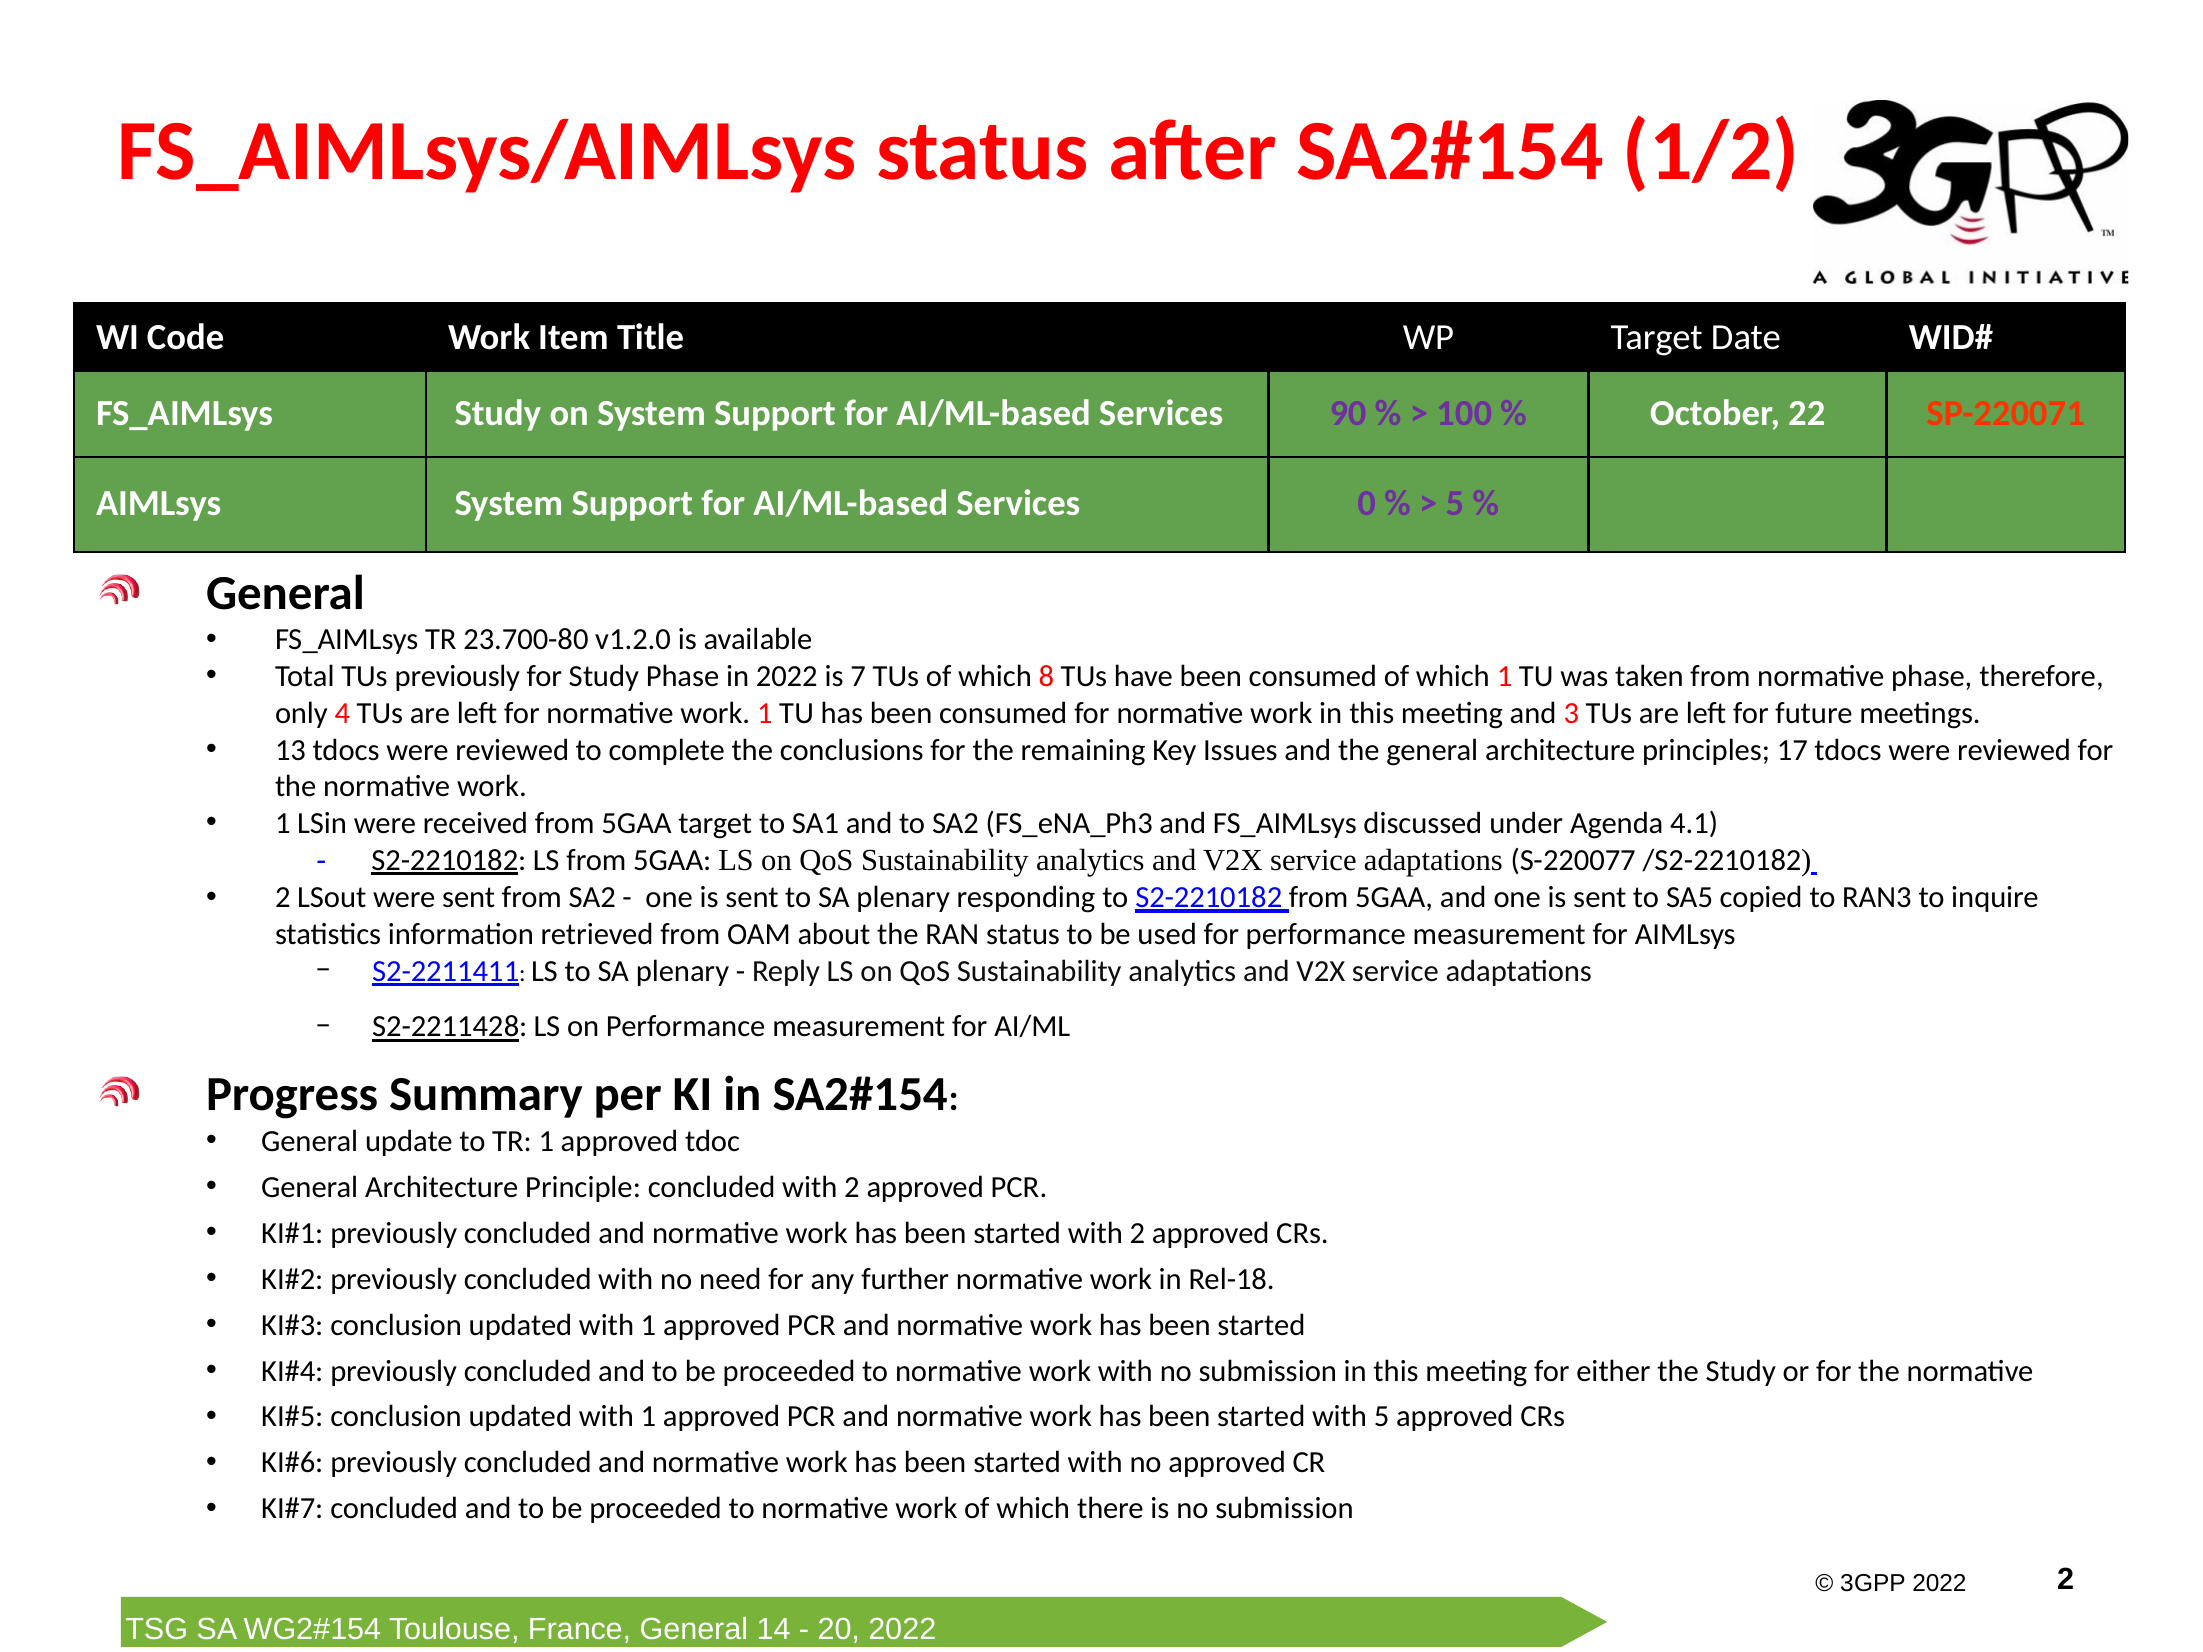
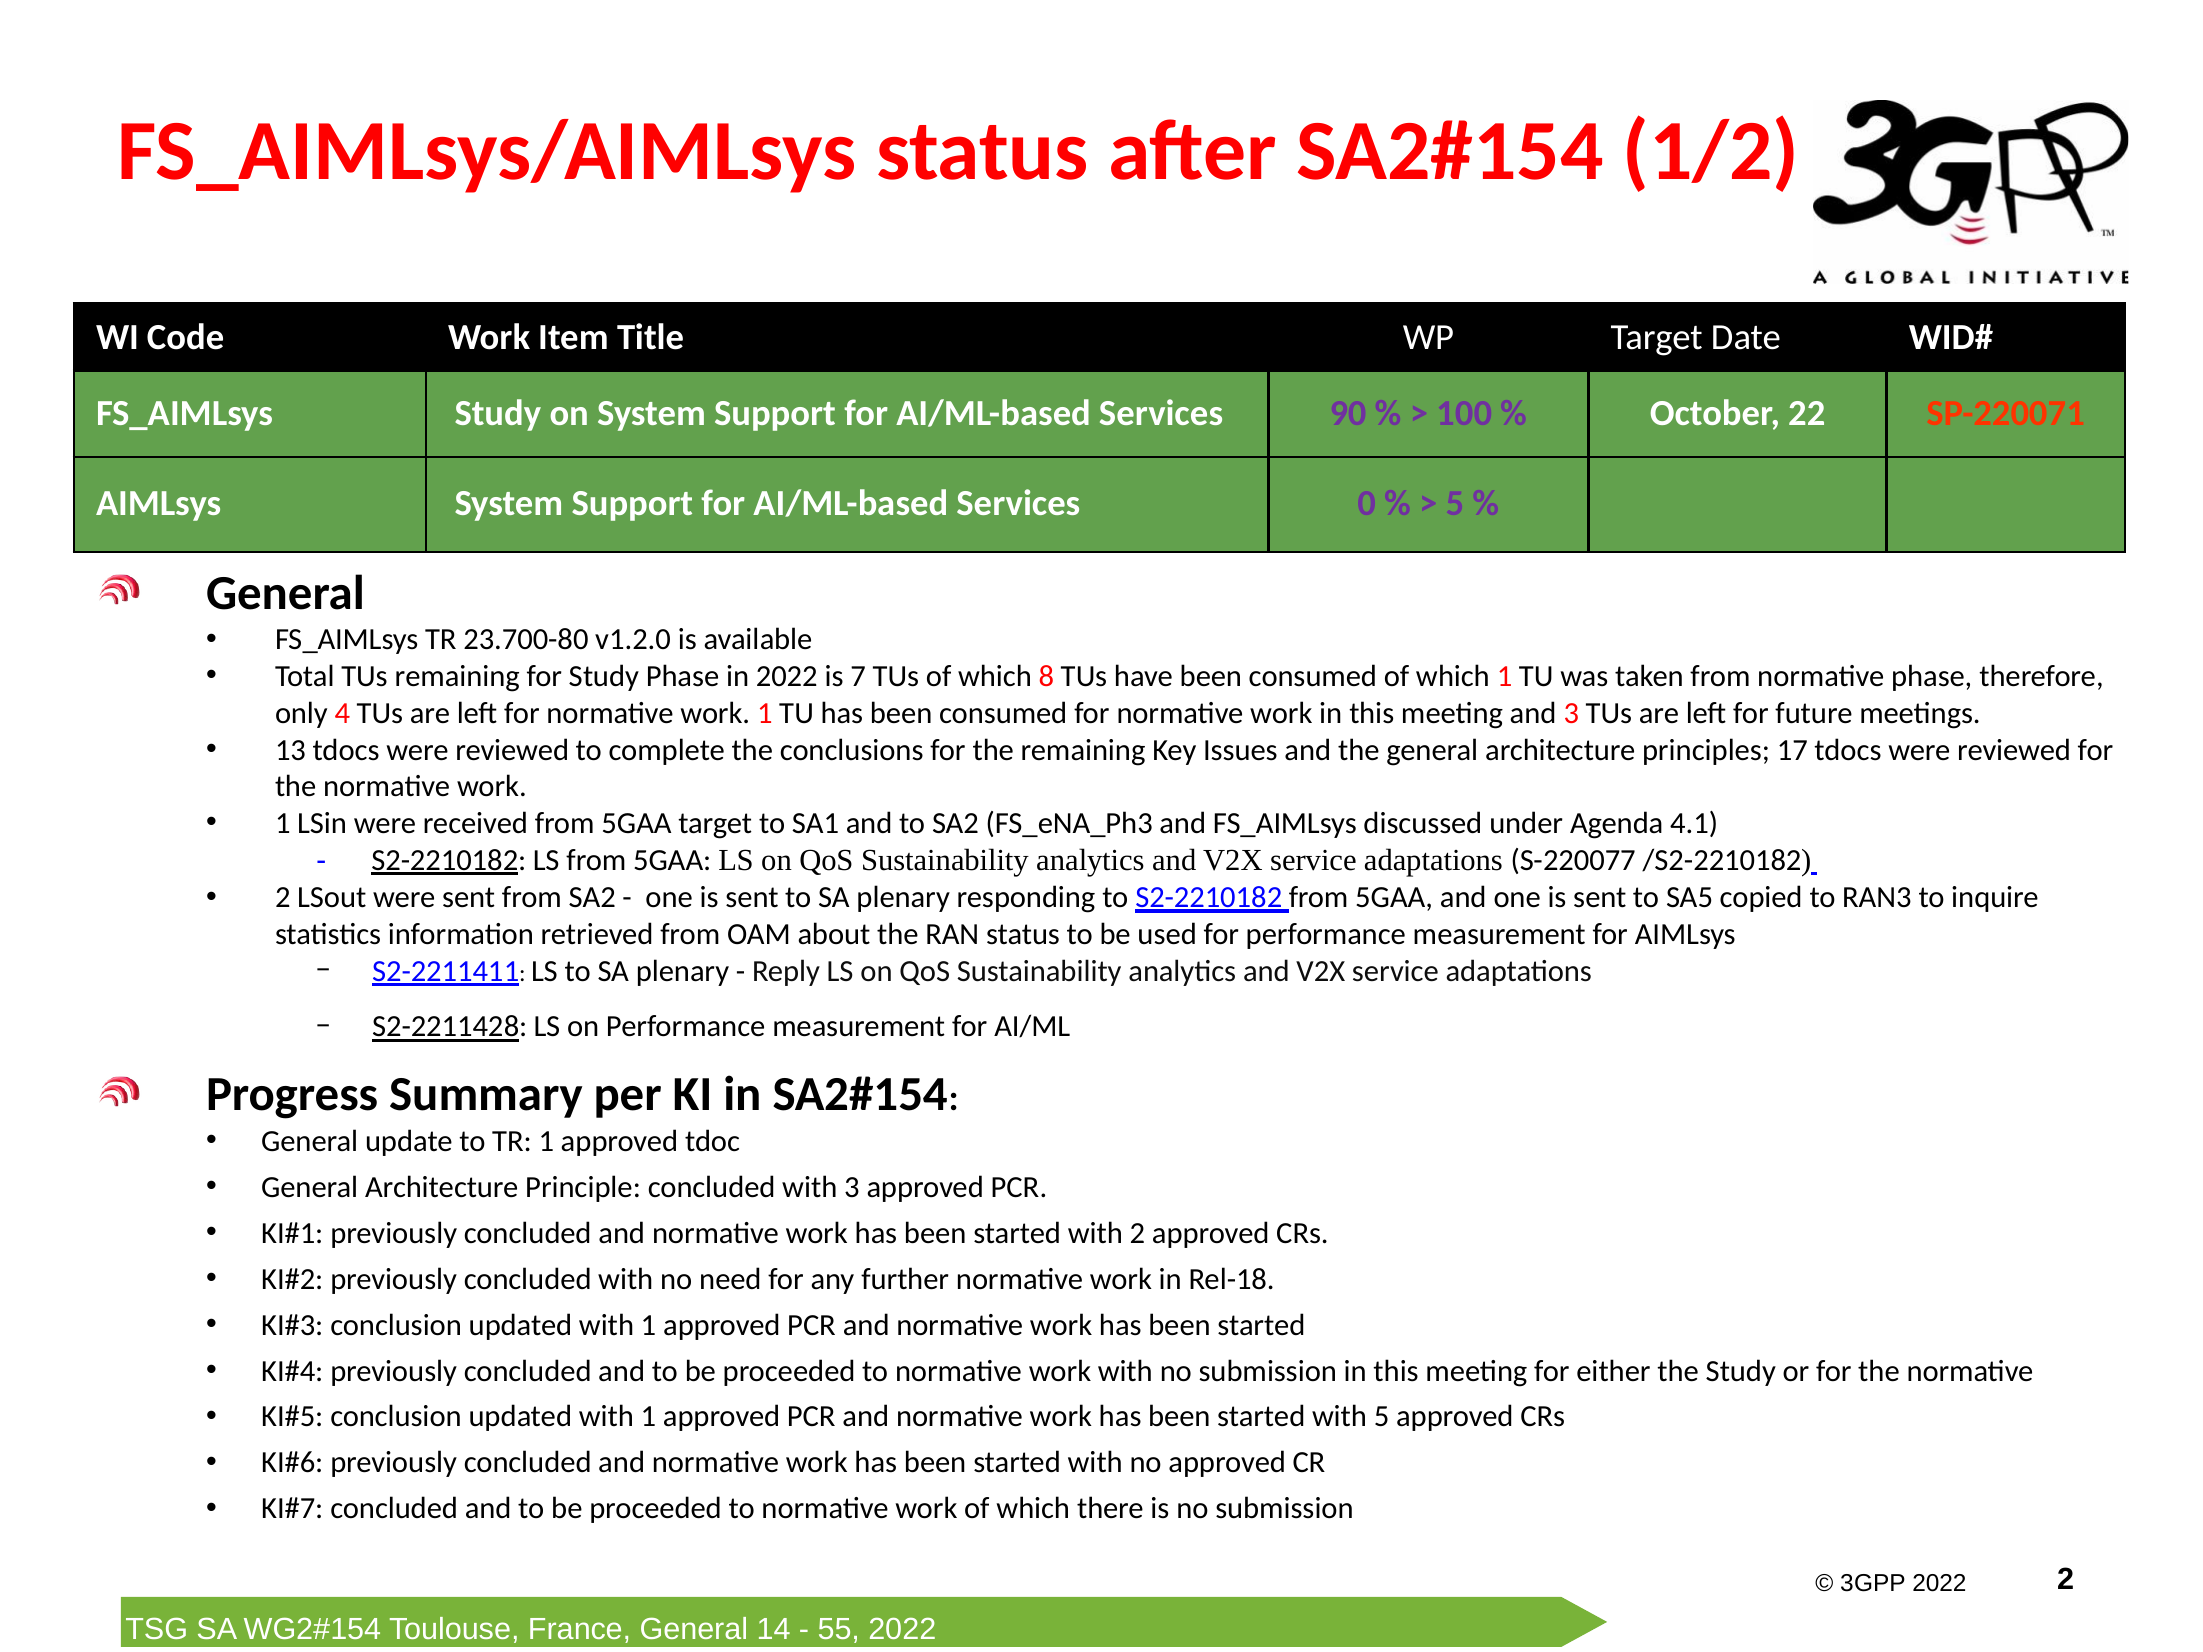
TUs previously: previously -> remaining (457, 677)
concluded with 2: 2 -> 3 (852, 1187)
20: 20 -> 55 (839, 1629)
